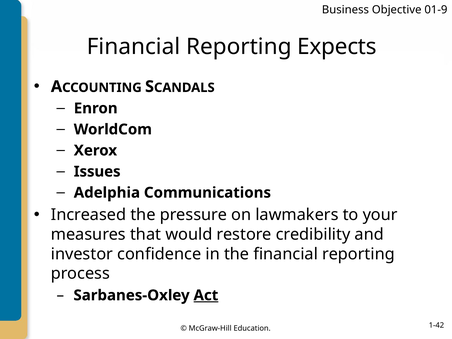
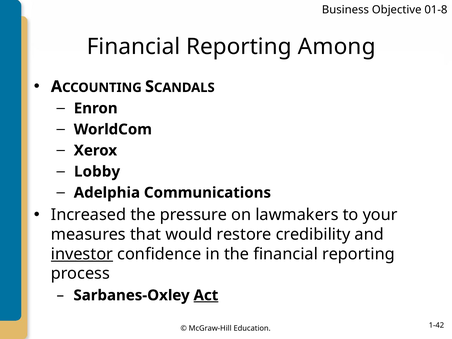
01-9: 01-9 -> 01-8 (436, 10)
Expects: Expects -> Among (337, 47)
Issues: Issues -> Lobby (97, 172)
investor underline: none -> present (82, 254)
